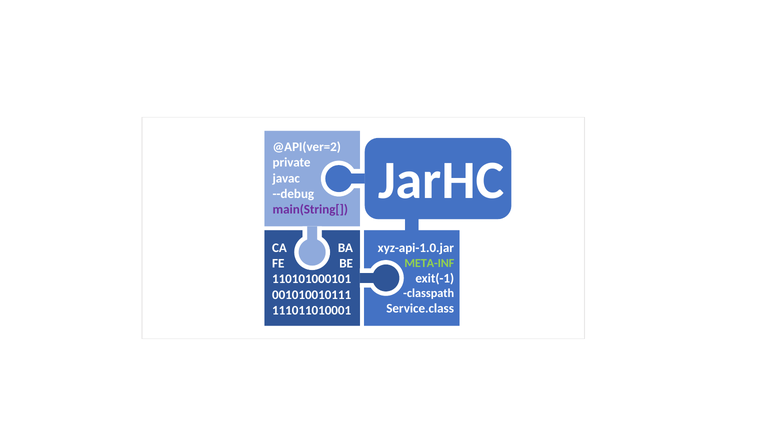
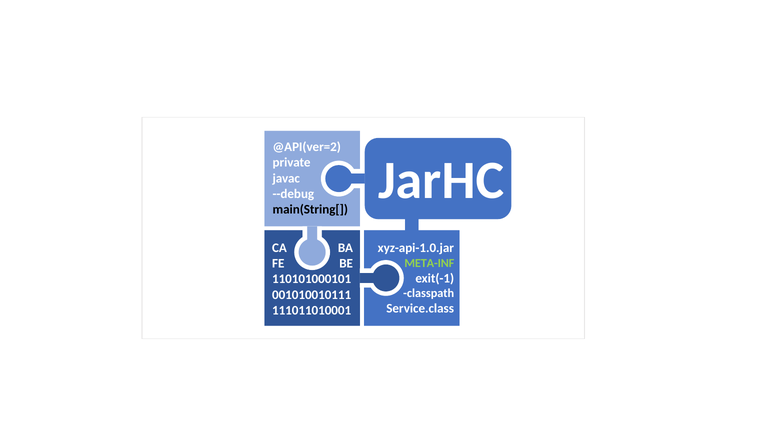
main(String[ colour: purple -> black (310, 210)
